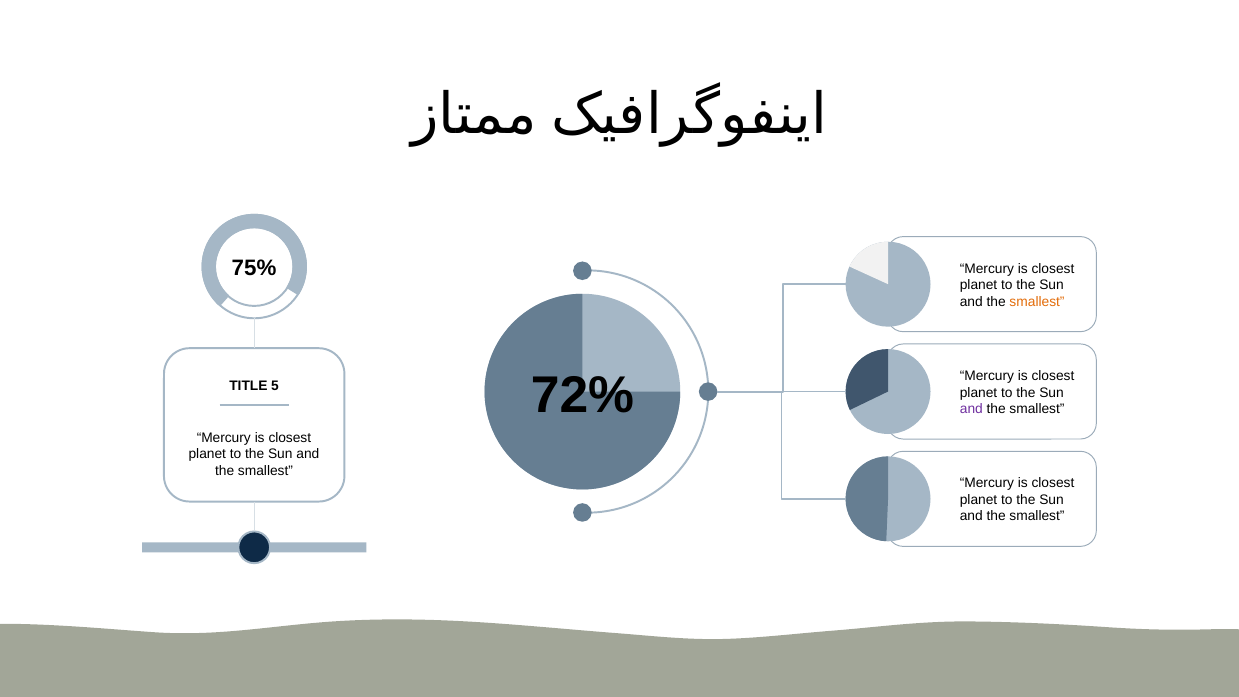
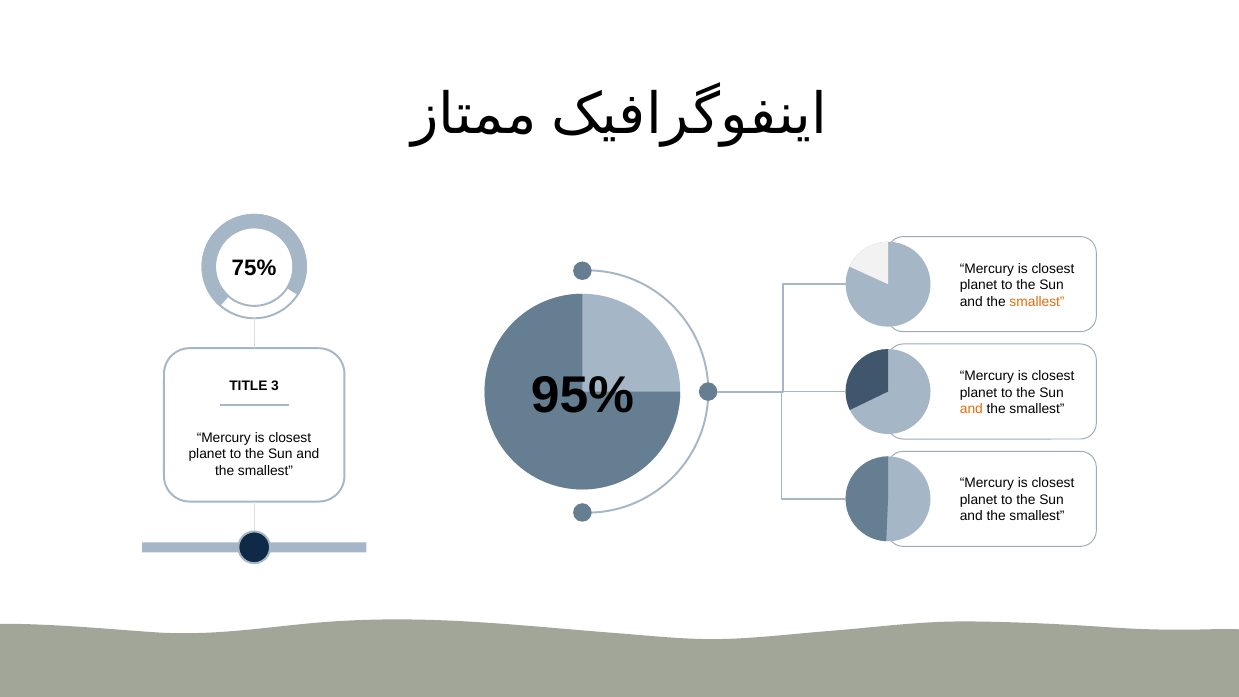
72%: 72% -> 95% (582, 395)
5: 5 -> 3 (275, 386)
and colour: purple -> orange (971, 409)
